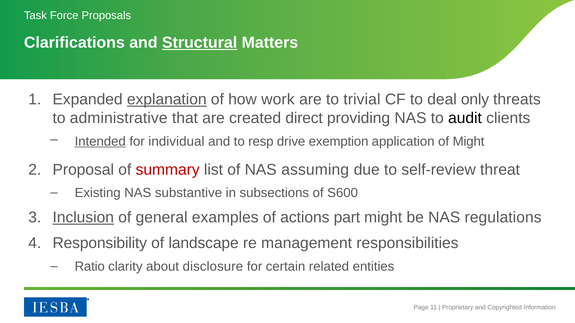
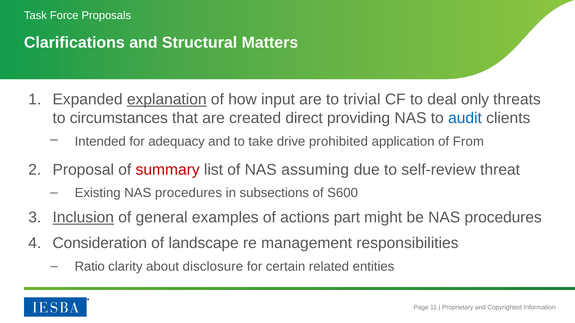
Structural underline: present -> none (200, 43)
work: work -> input (278, 100)
administrative: administrative -> circumstances (119, 118)
audit colour: black -> blue (465, 118)
Intended underline: present -> none (100, 142)
individual: individual -> adequacy (177, 142)
resp: resp -> take (261, 142)
exemption: exemption -> prohibited (338, 142)
of Might: Might -> From (468, 142)
Existing NAS substantive: substantive -> procedures (188, 193)
be NAS regulations: regulations -> procedures (503, 218)
Responsibility: Responsibility -> Consideration (100, 244)
